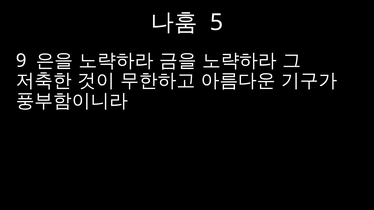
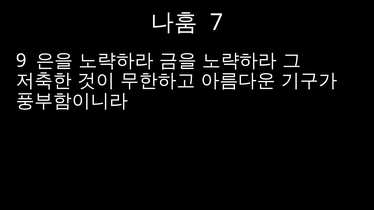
5: 5 -> 7 (217, 23)
